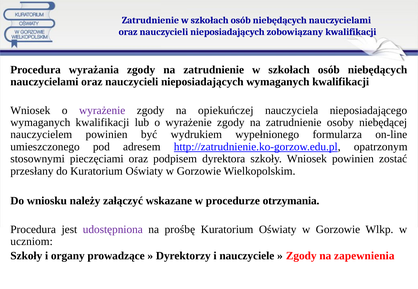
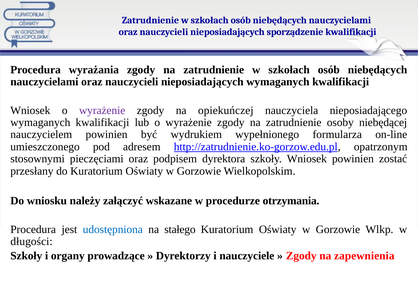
zobowiązany: zobowiązany -> sporządzenie (295, 32)
udostępniona colour: purple -> blue (113, 230)
prośbę: prośbę -> stałego (180, 230)
uczniom: uczniom -> długości (32, 242)
